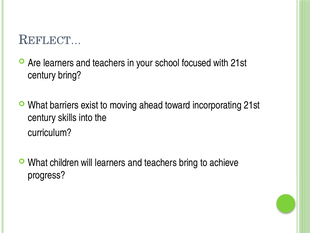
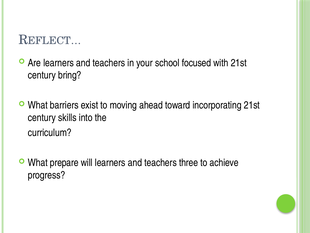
children: children -> prepare (64, 162)
teachers bring: bring -> three (189, 162)
